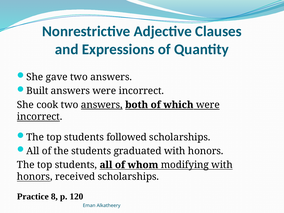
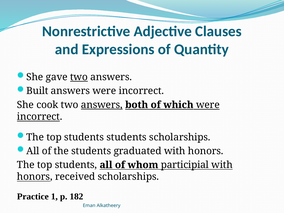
two underline: none -> present (79, 77)
students followed: followed -> students (127, 137)
modifying: modifying -> participial (185, 165)
8: 8 -> 1 (54, 197)
120: 120 -> 182 (76, 197)
